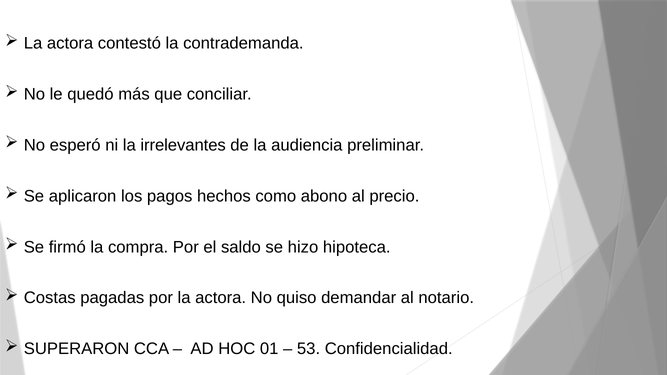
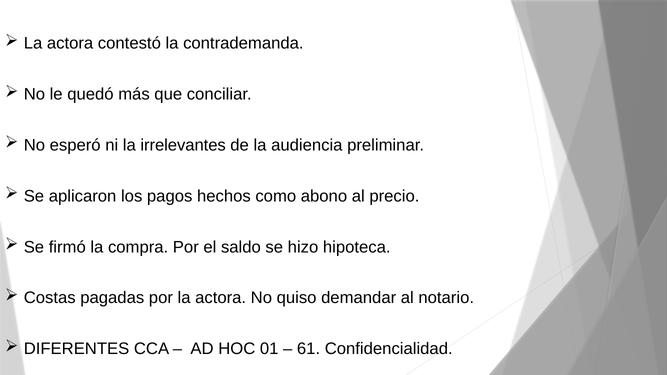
SUPERARON: SUPERARON -> DIFERENTES (77, 349)
53: 53 -> 61 (309, 349)
